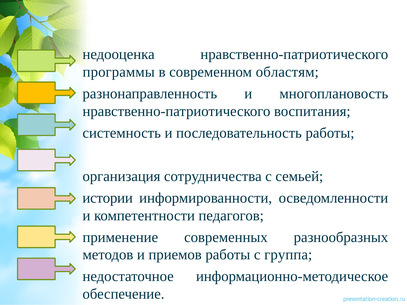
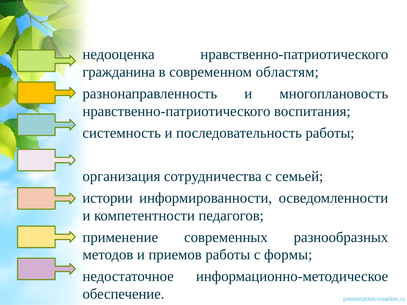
программы: программы -> гражданина (119, 72)
группа: группа -> формы (288, 255)
